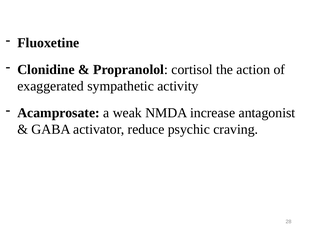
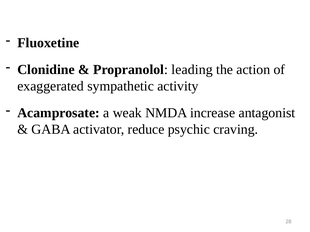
cortisol: cortisol -> leading (192, 70)
